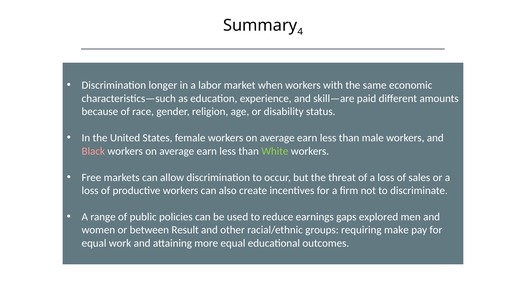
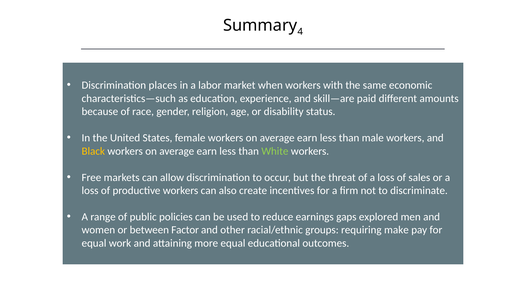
longer: longer -> places (163, 85)
Black colour: pink -> yellow (93, 151)
Result: Result -> Factor (185, 230)
